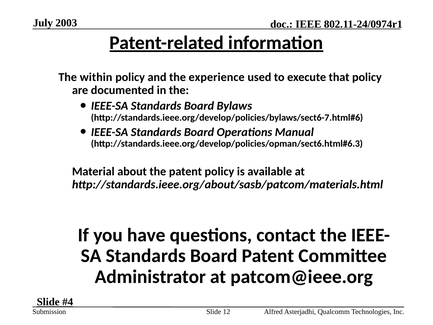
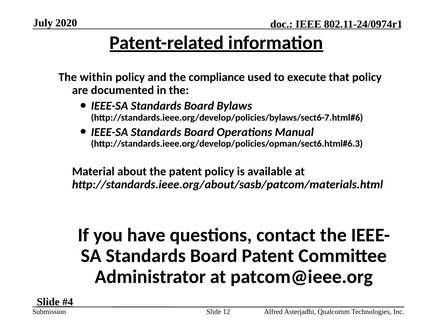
2003: 2003 -> 2020 (66, 23)
experience: experience -> compliance (217, 77)
